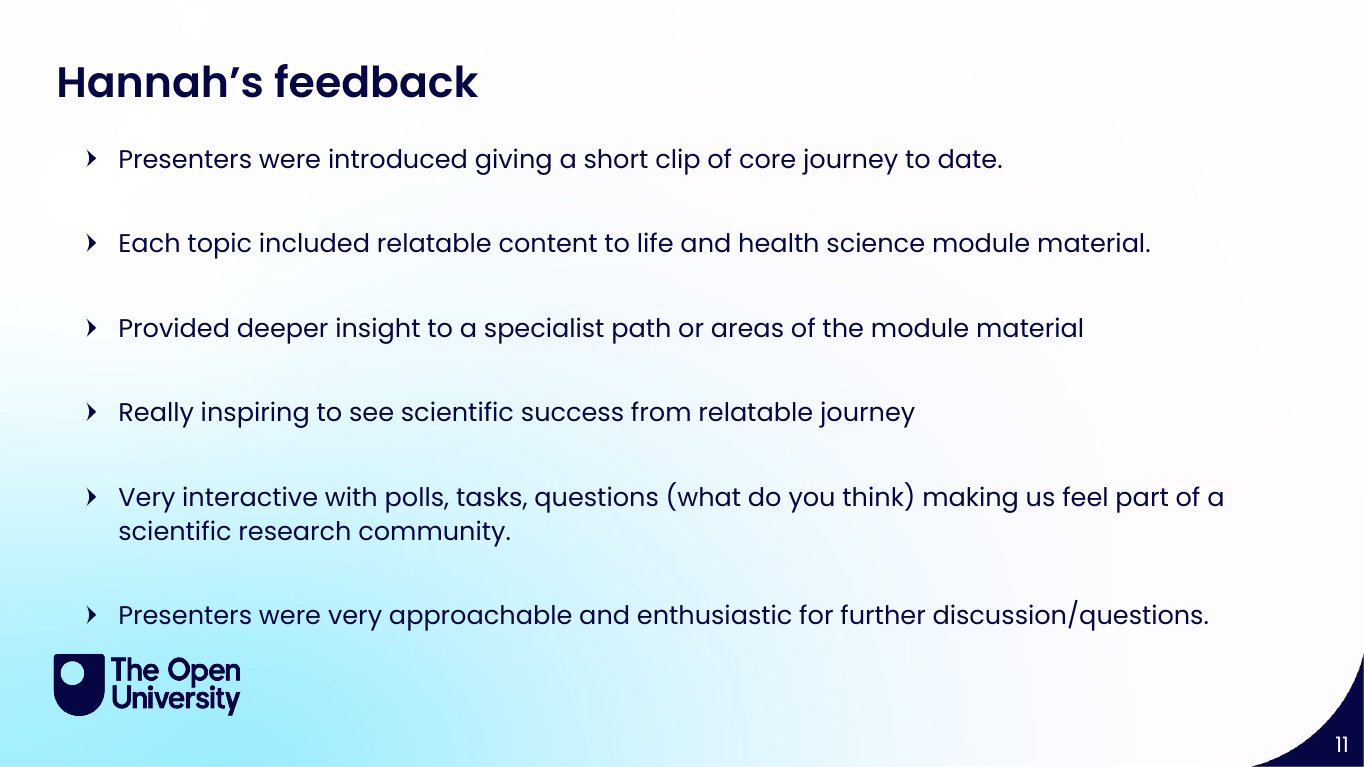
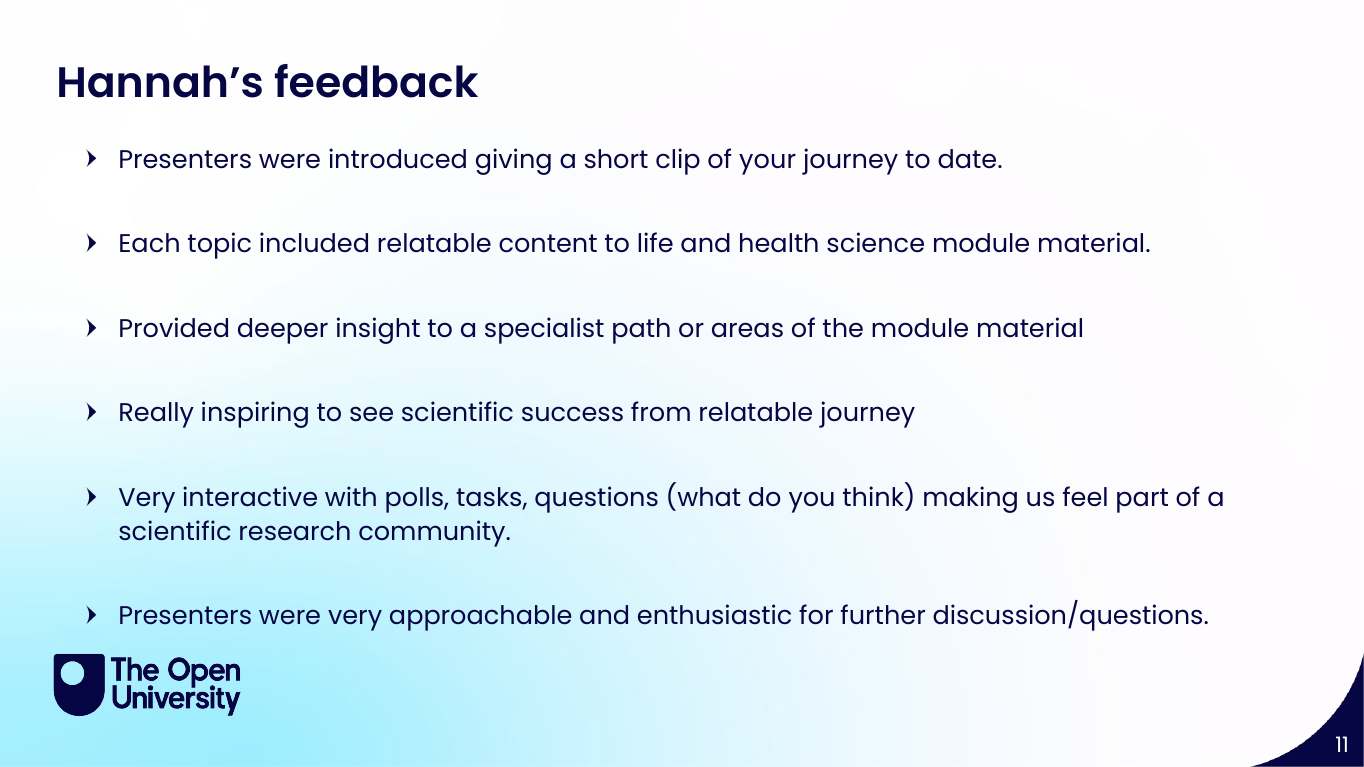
core: core -> your (768, 160)
